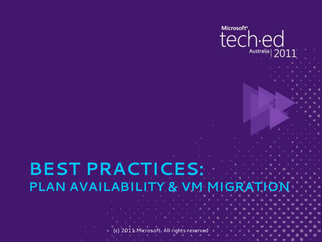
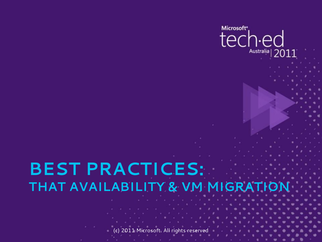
PLAN: PLAN -> THAT (47, 187)
